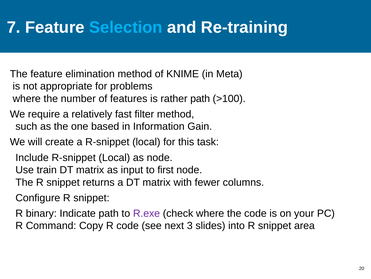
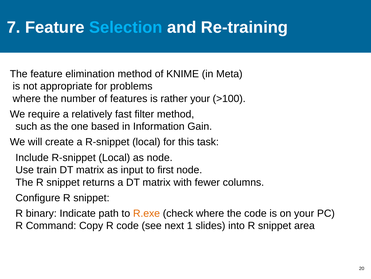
rather path: path -> your (200, 98)
R.exe colour: purple -> orange (146, 213)
3: 3 -> 1 (190, 225)
